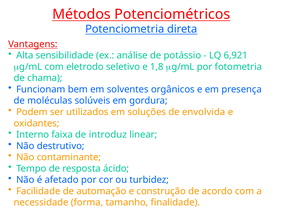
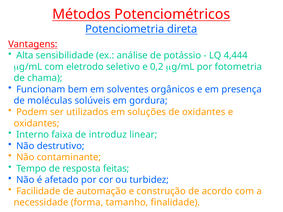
6,921: 6,921 -> 4,444 (236, 56)
1,8: 1,8 -> 0,2 (157, 67)
de envolvida: envolvida -> oxidantes (204, 112)
ácido: ácido -> feitas (116, 169)
